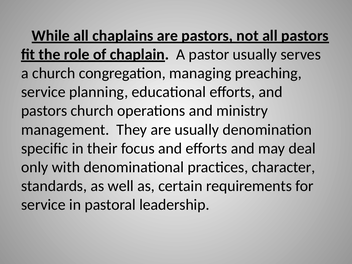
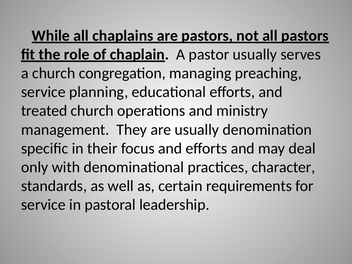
pastors: pastors -> treated (44, 111)
